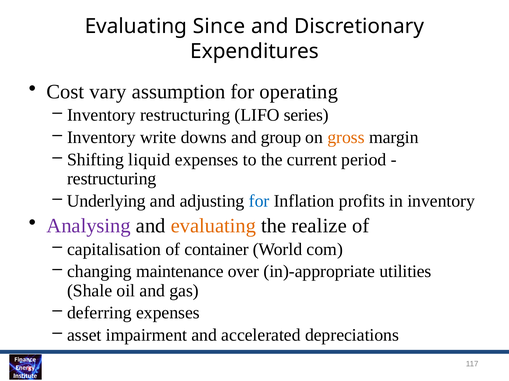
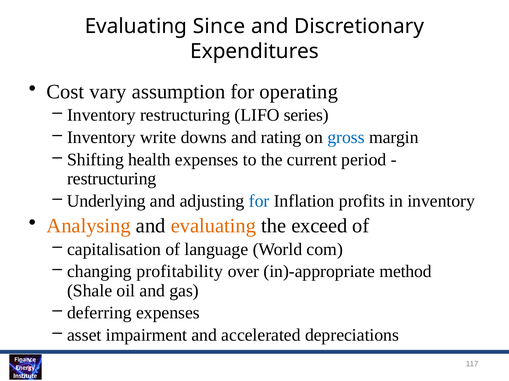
group: group -> rating (281, 138)
gross colour: orange -> blue (346, 138)
liquid: liquid -> health (149, 160)
Analysing colour: purple -> orange (89, 226)
realize: realize -> exceed (319, 226)
container: container -> language (216, 250)
maintenance: maintenance -> profitability (180, 272)
utilities: utilities -> method (406, 272)
